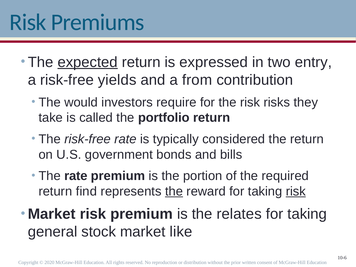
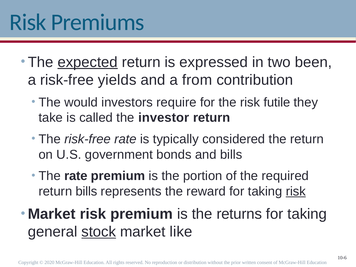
entry: entry -> been (313, 62)
risks: risks -> futile (277, 102)
portfolio: portfolio -> investor (164, 118)
return find: find -> bills (86, 191)
the underline: present -> none (174, 191)
relates: relates -> returns (239, 214)
stock underline: none -> present (99, 232)
